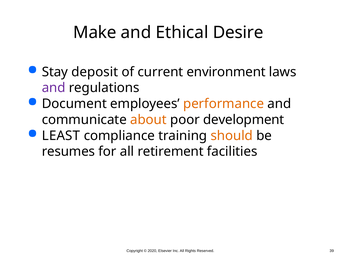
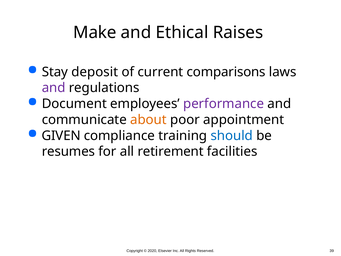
Desire: Desire -> Raises (238, 32)
environment: environment -> comparisons (226, 72)
performance colour: orange -> purple (224, 104)
development: development -> appointment (244, 120)
LEAST: LEAST -> GIVEN (61, 136)
should colour: orange -> blue (232, 136)
